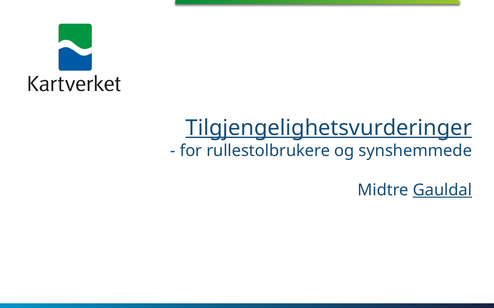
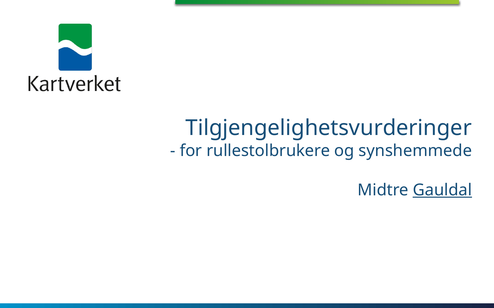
Tilgjengelighetsvurderinger underline: present -> none (329, 128)
